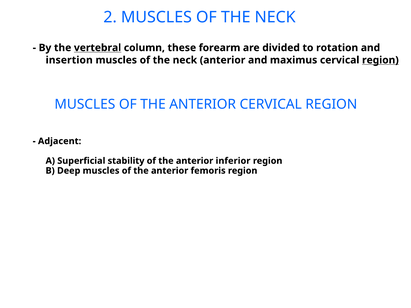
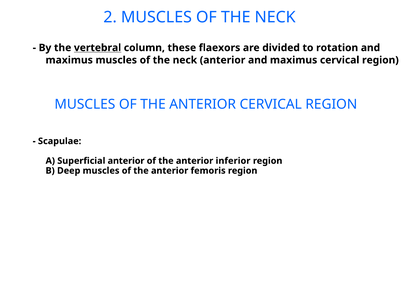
forearm: forearm -> flaexors (220, 48)
insertion: insertion -> maximus (69, 60)
region underline: present -> none (380, 60)
Adjacent: Adjacent -> Scapulae (60, 141)
Superficial stability: stability -> anterior (126, 161)
